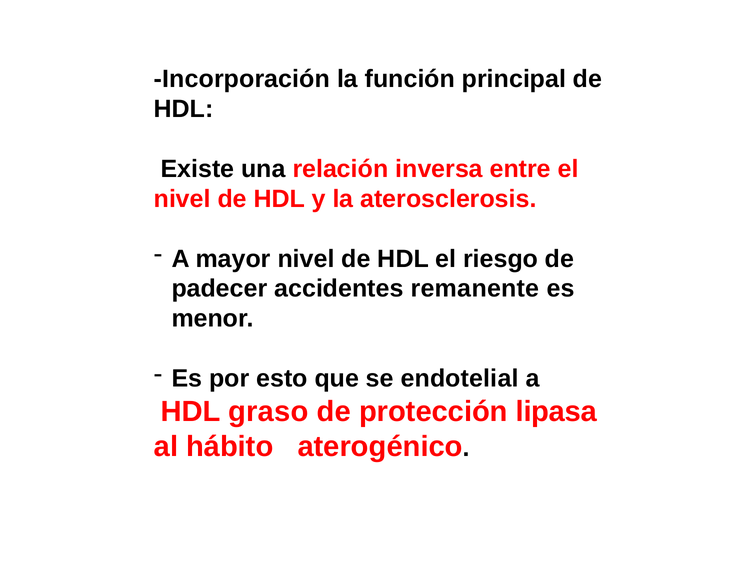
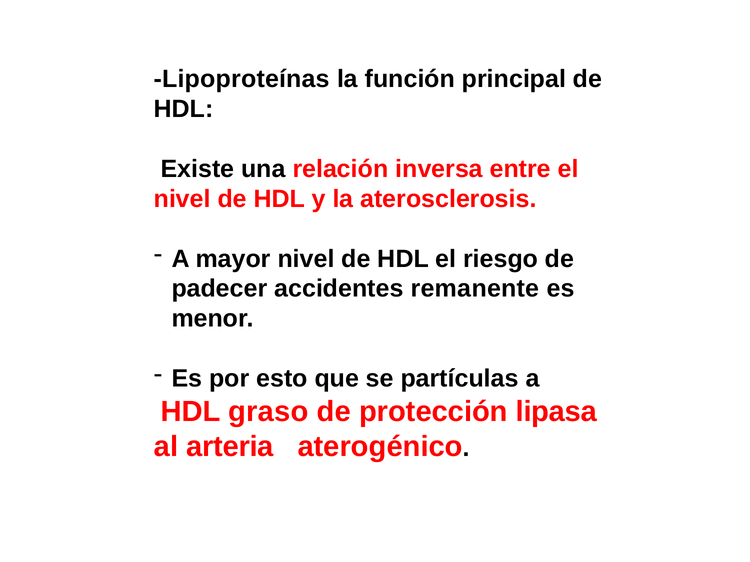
Incorporación: Incorporación -> Lipoproteínas (242, 79)
endotelial: endotelial -> partículas (460, 379)
hábito: hábito -> arteria (230, 447)
